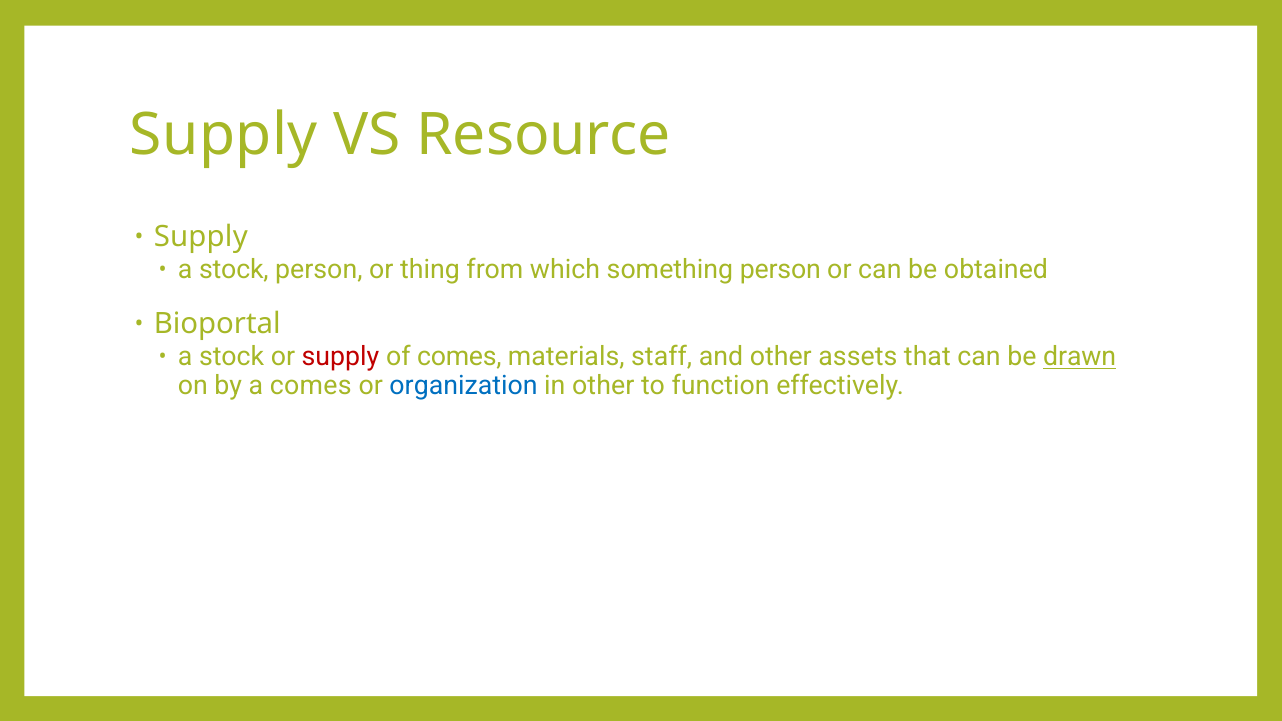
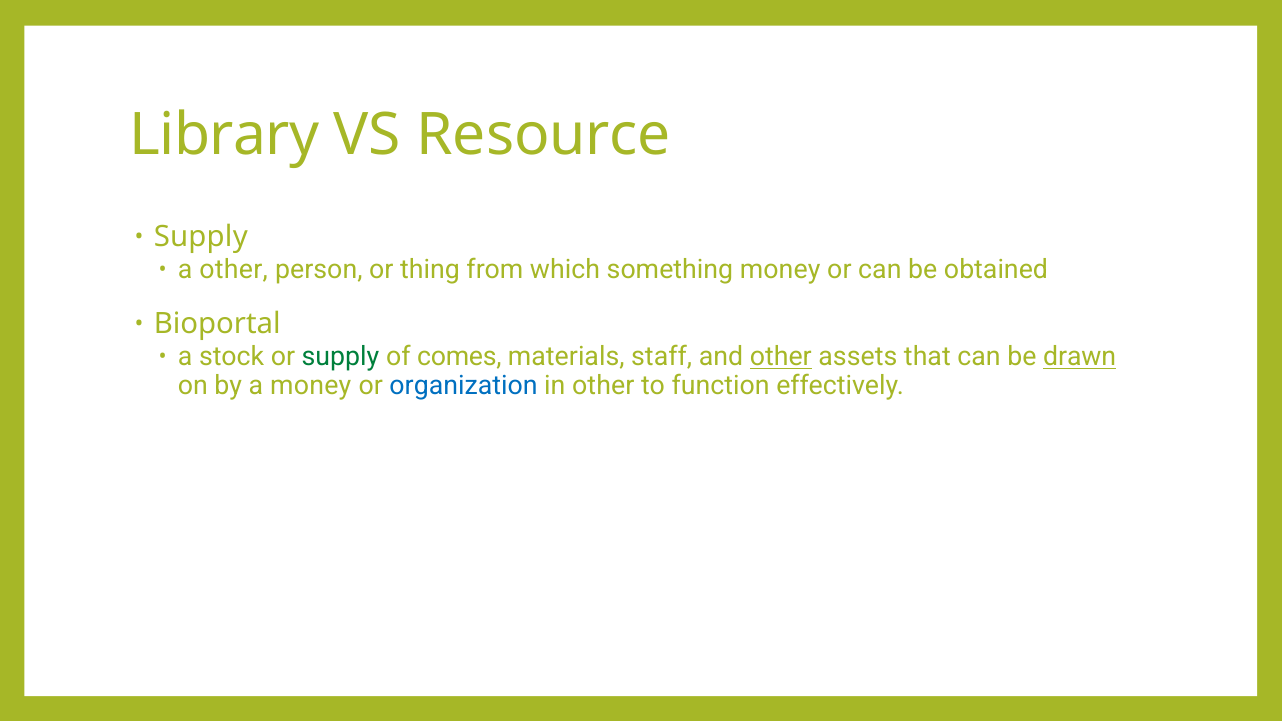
Supply: Supply -> Library (224, 135)
stock: stock -> other (234, 270)
something person: person -> money (780, 270)
supply colour: red -> green (341, 357)
other underline: none -> present (781, 357)
a comes: comes -> money (311, 386)
